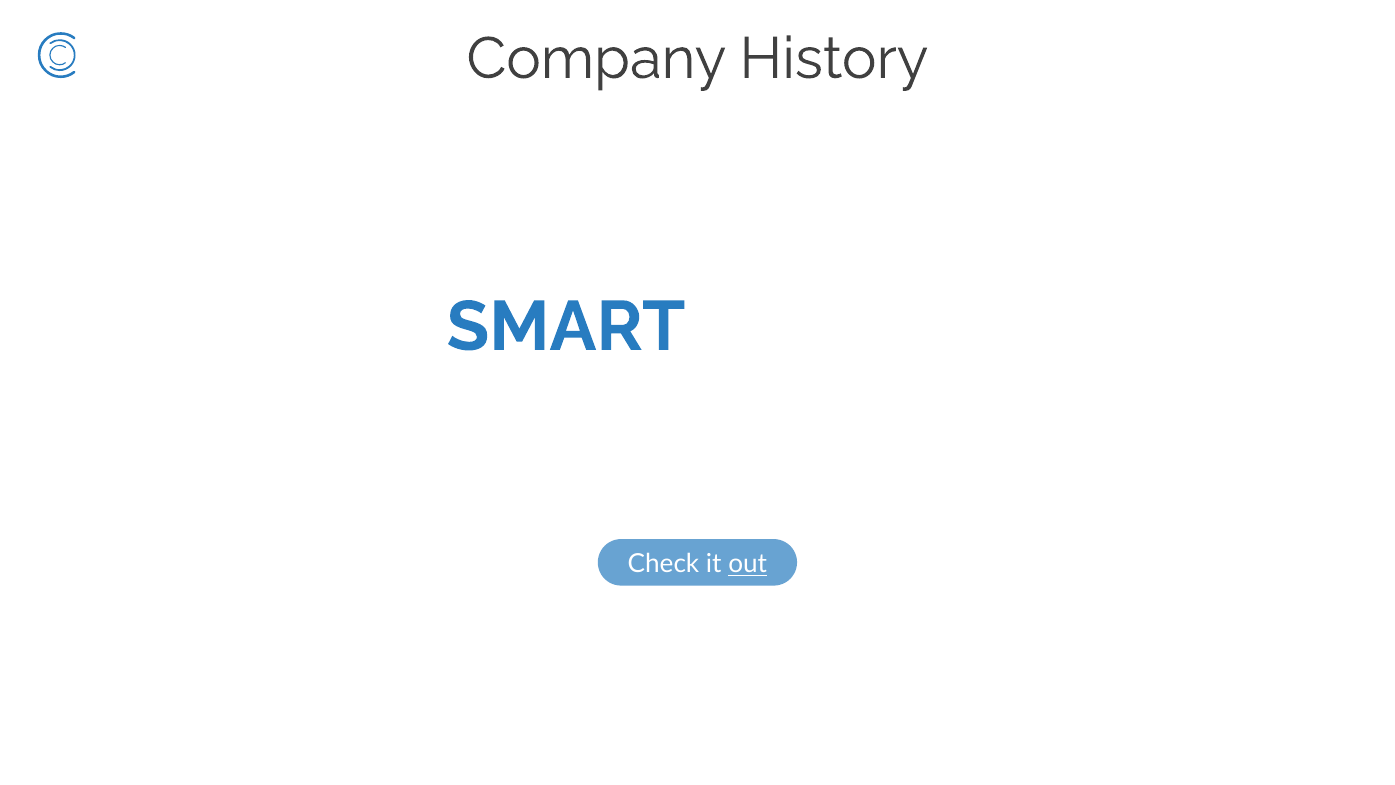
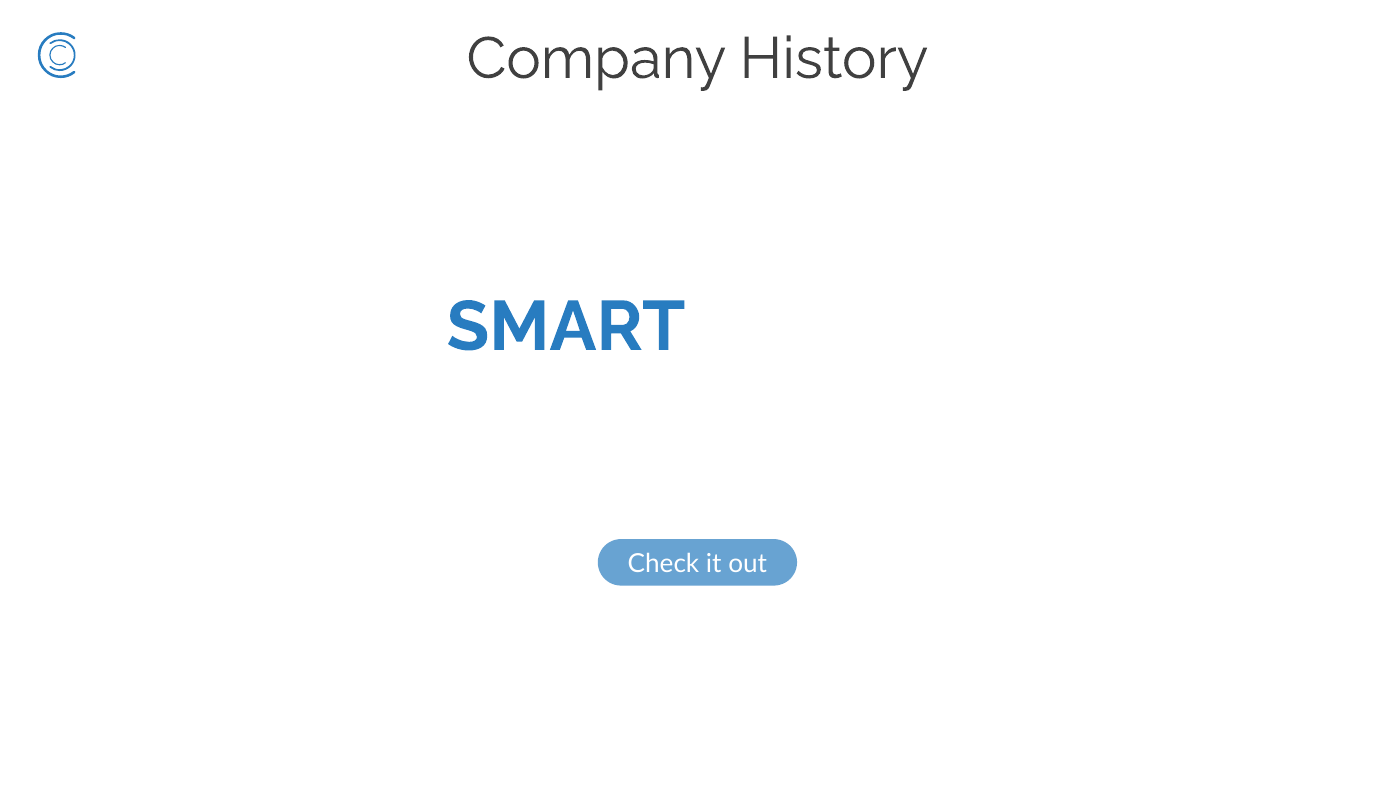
out underline: present -> none (748, 564)
